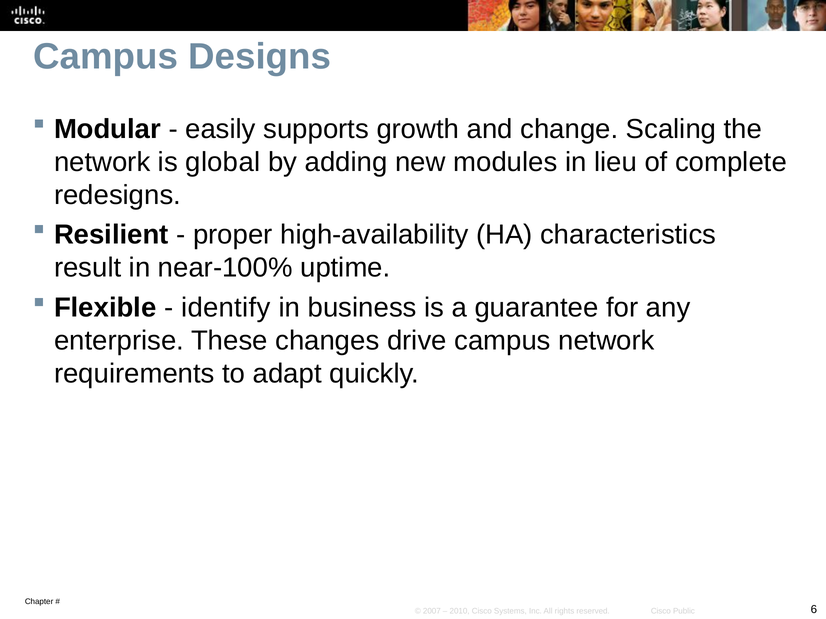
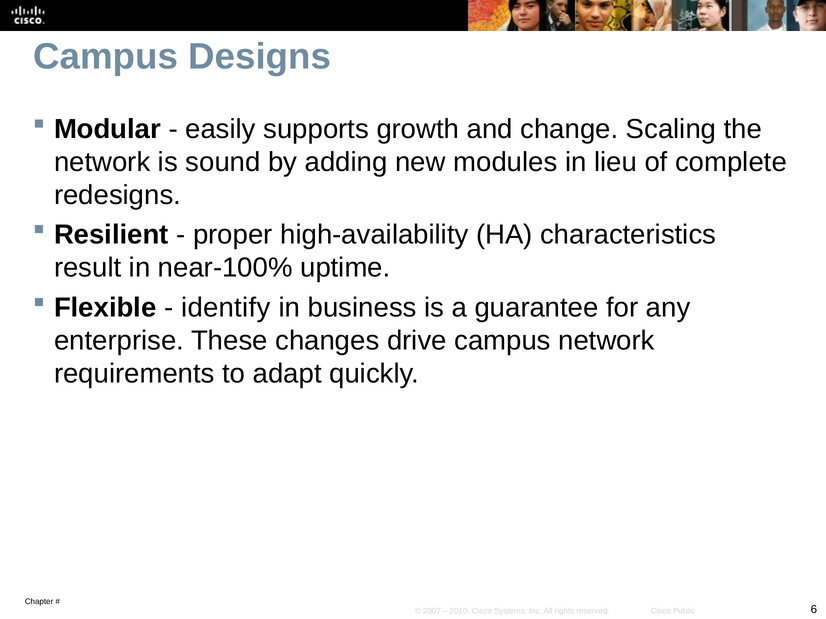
global: global -> sound (223, 162)
